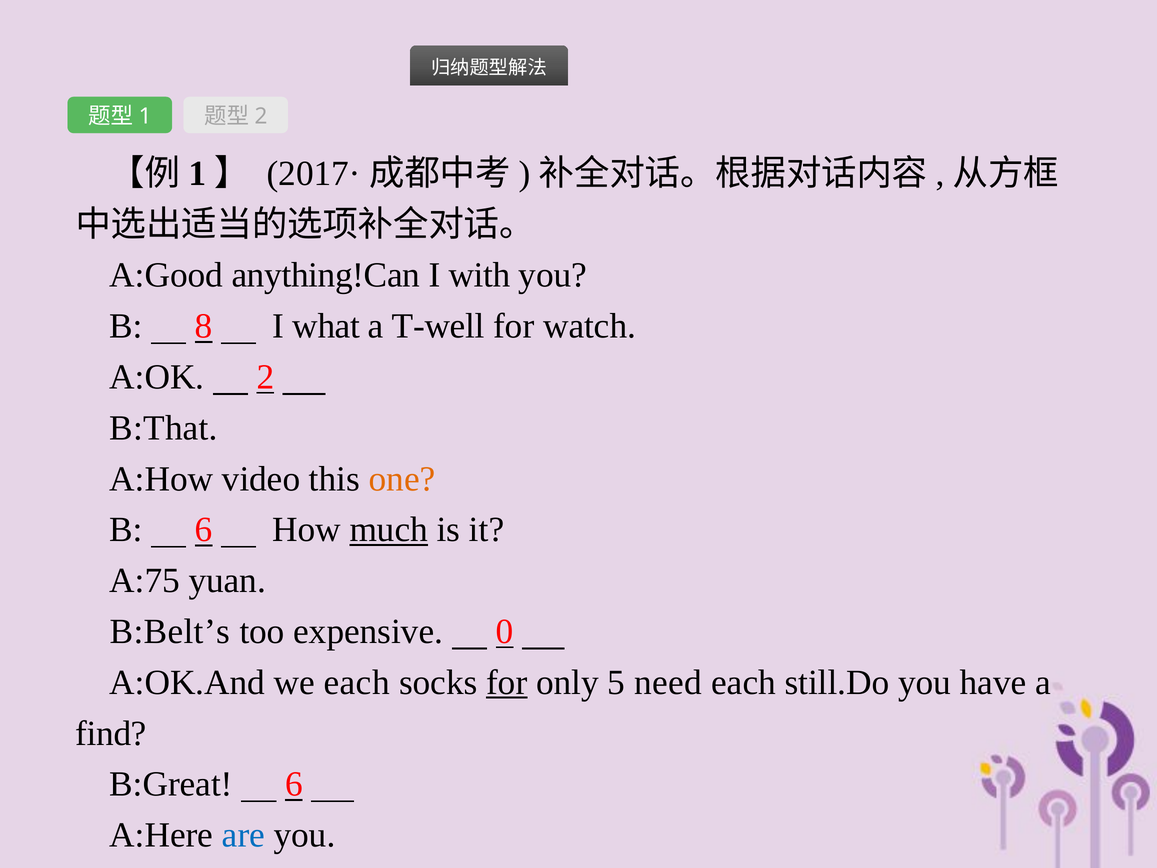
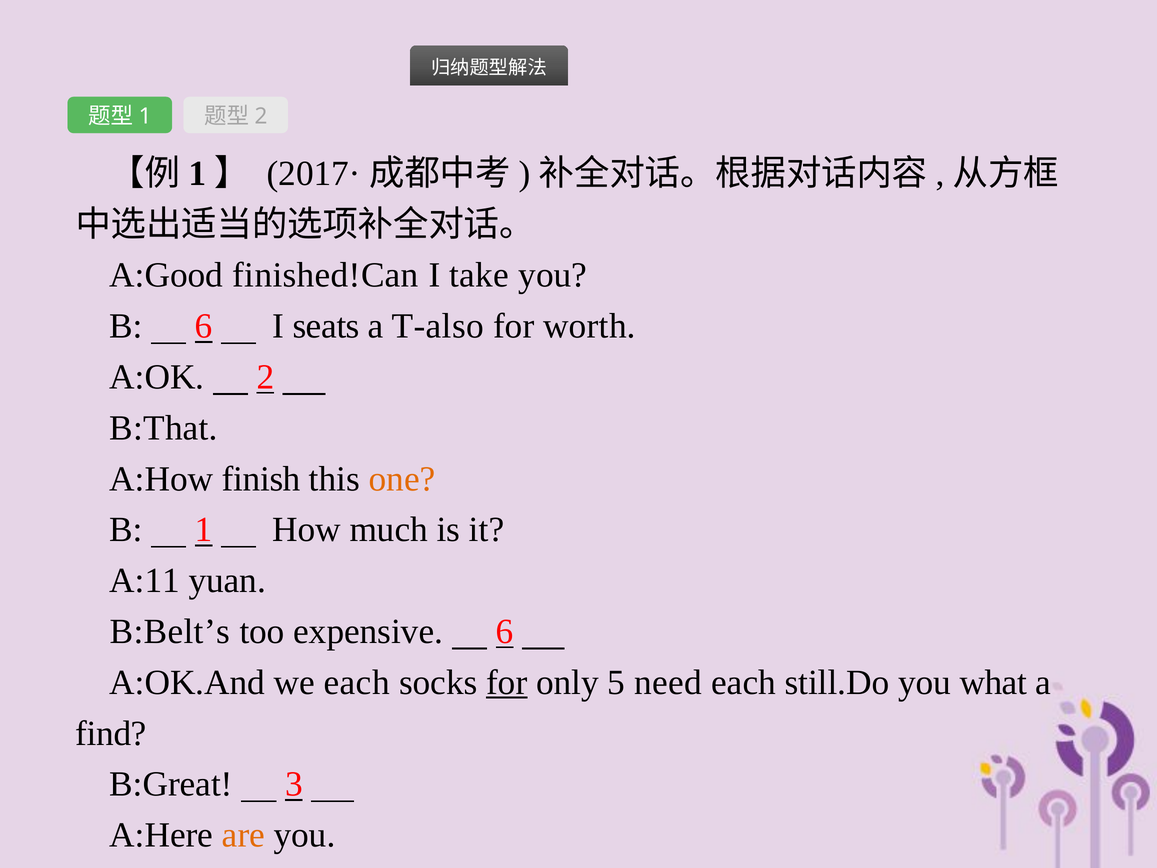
anything!Can: anything!Can -> finished!Can (325, 275)
with: with -> take (479, 275)
B 8: 8 -> 6 (204, 326)
what: what -> seats (326, 326)
T-well: T-well -> T-also (438, 326)
watch: watch -> worth (589, 326)
video: video -> finish (261, 479)
B 6: 6 -> 1 (204, 530)
much underline: present -> none (389, 530)
A:75: A:75 -> A:11 (145, 581)
expensive 0: 0 -> 6 (505, 631)
have: have -> what (993, 682)
B:Great 6: 6 -> 3 (294, 784)
are colour: blue -> orange (243, 835)
